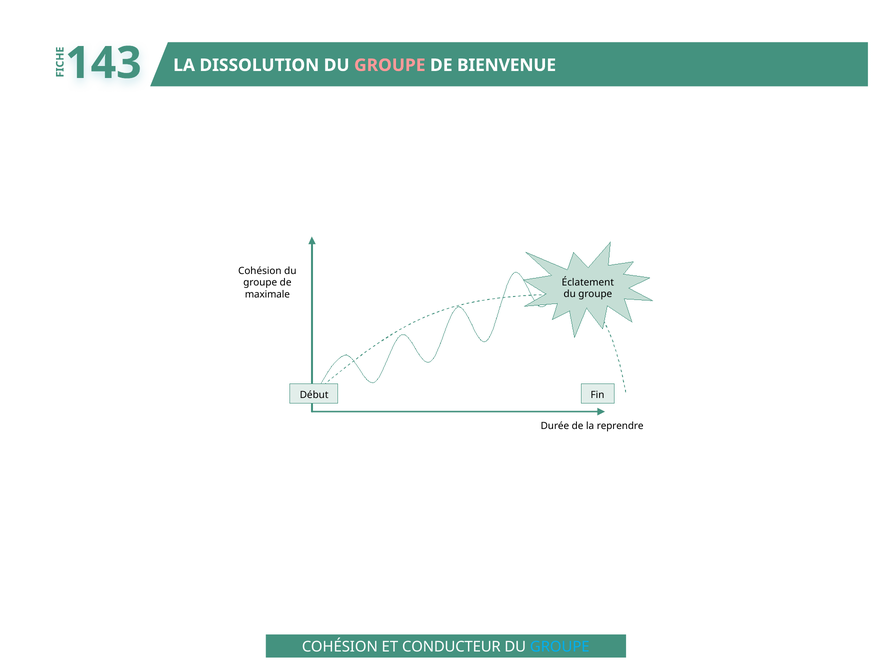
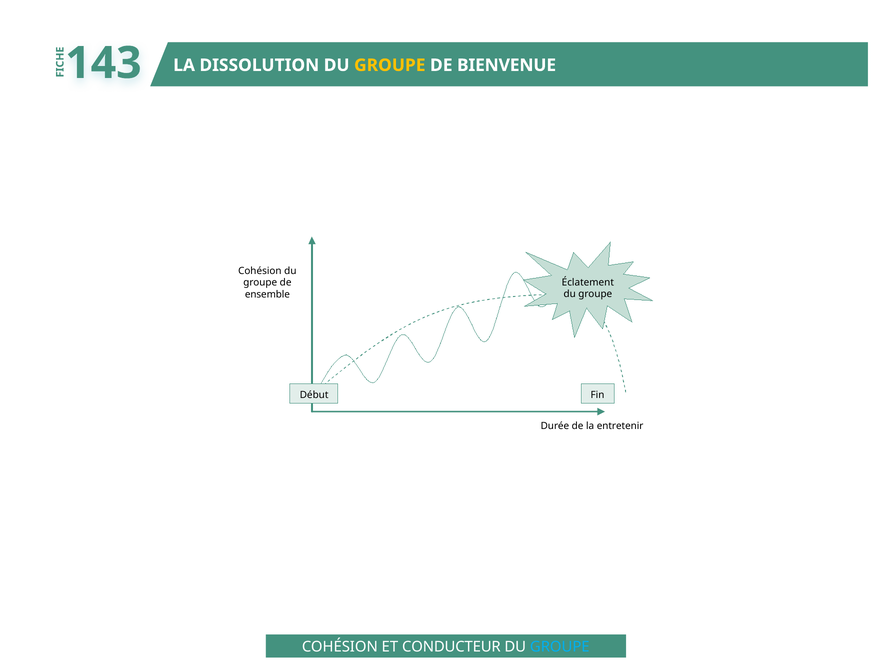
GROUPE colour: pink -> yellow (390, 65)
maximale: maximale -> ensemble (267, 295)
reprendre: reprendre -> entretenir (620, 426)
